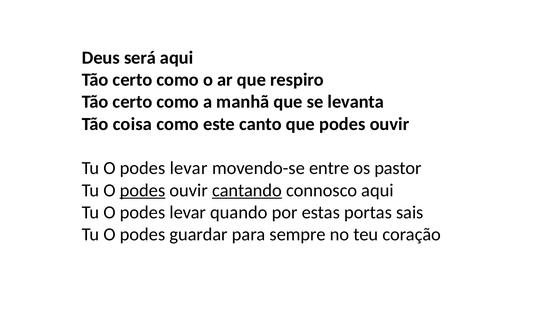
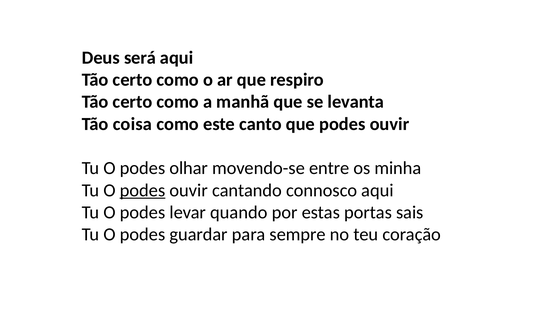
levar: levar -> olhar (189, 168)
pastor: pastor -> minha (398, 168)
cantando underline: present -> none (247, 190)
